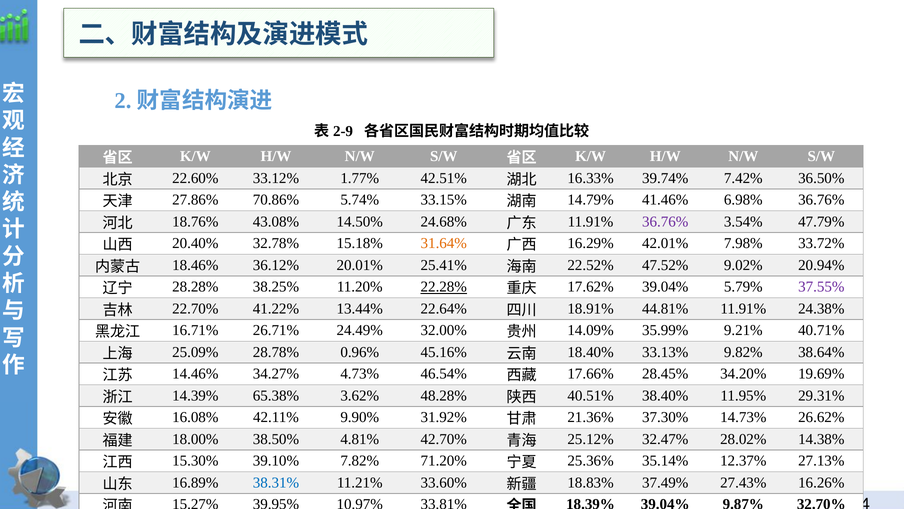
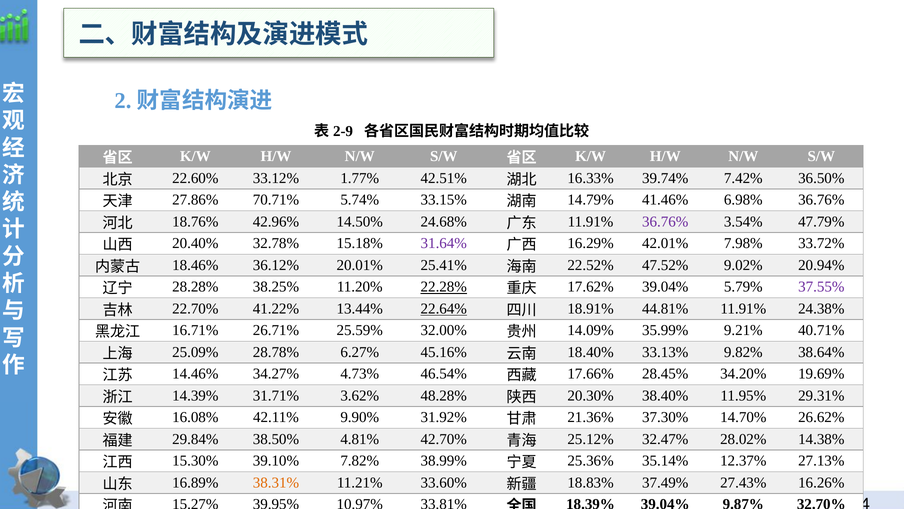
70.86%: 70.86% -> 70.71% (276, 200)
43.08%: 43.08% -> 42.96% (276, 222)
31.64% colour: orange -> purple (444, 243)
22.64% underline: none -> present (444, 308)
24.49%: 24.49% -> 25.59% (360, 330)
0.96%: 0.96% -> 6.27% (360, 352)
65.38%: 65.38% -> 31.71% (276, 395)
40.51%: 40.51% -> 20.30% (591, 395)
14.73%: 14.73% -> 14.70% (743, 417)
18.00%: 18.00% -> 29.84% (195, 439)
71.20%: 71.20% -> 38.99% (444, 461)
38.31% colour: blue -> orange (276, 482)
